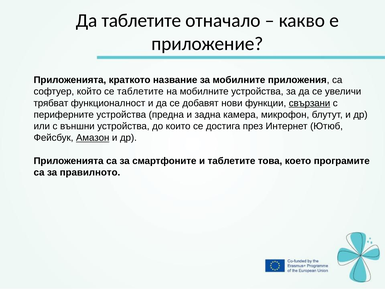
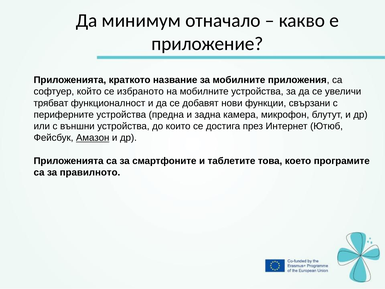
Да таблетите: таблетите -> минимум (141, 21)
се таблетите: таблетите -> избраното (140, 91)
свързани underline: present -> none (310, 103)
